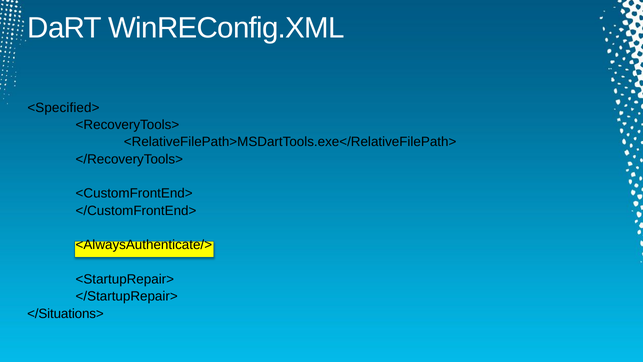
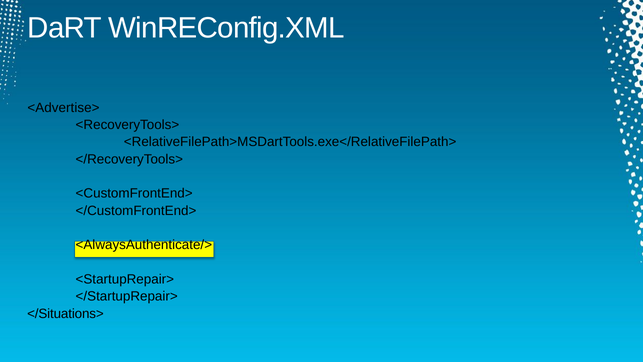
<Specified>: <Specified> -> <Advertise> (63, 108)
